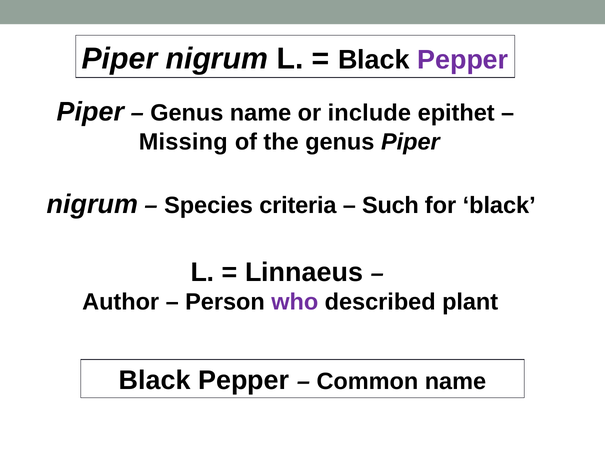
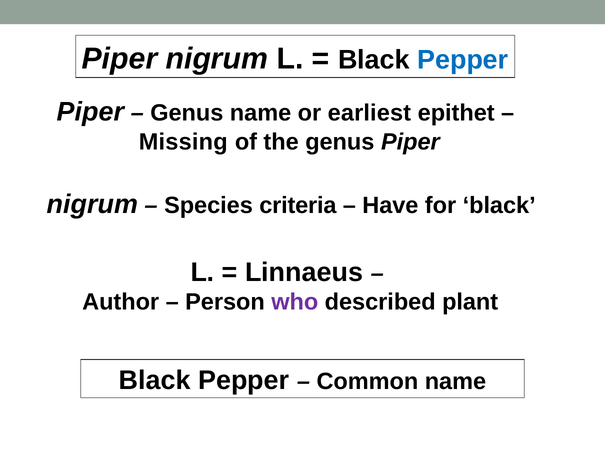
Pepper colour: purple -> blue (463, 60)
include: include -> earliest (369, 113)
Such: Such -> Have (390, 206)
